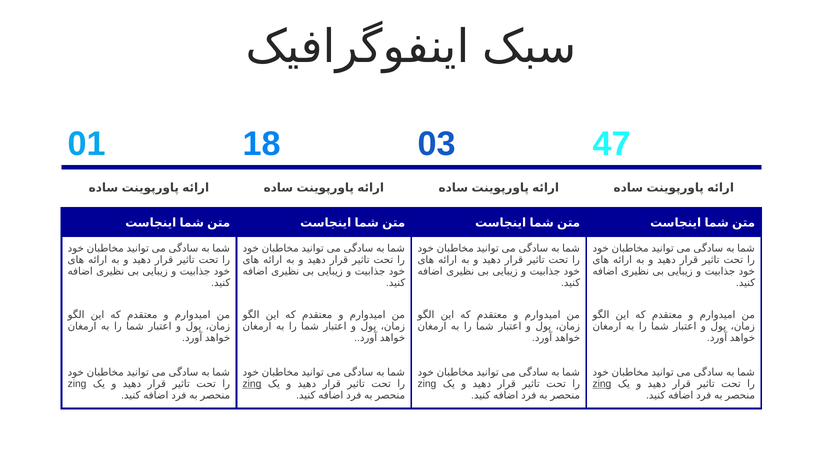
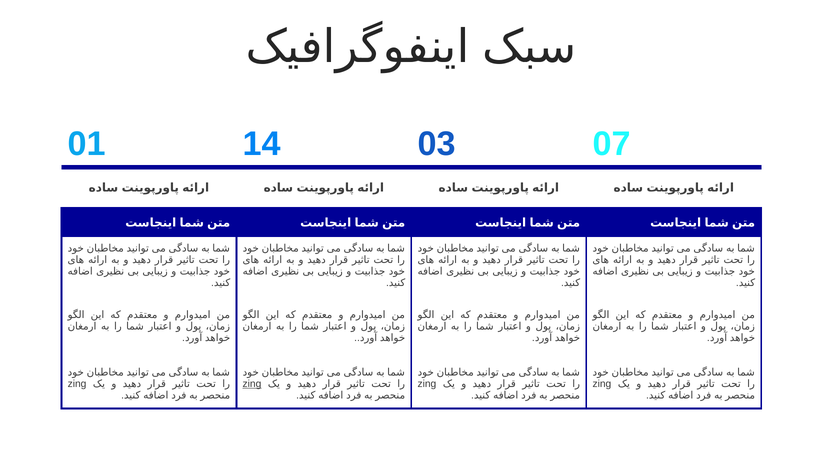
18: 18 -> 14 (262, 144)
47: 47 -> 07 (612, 144)
zing underline: present -> none (602, 384)
